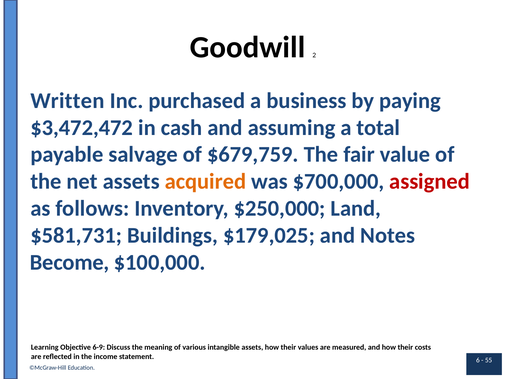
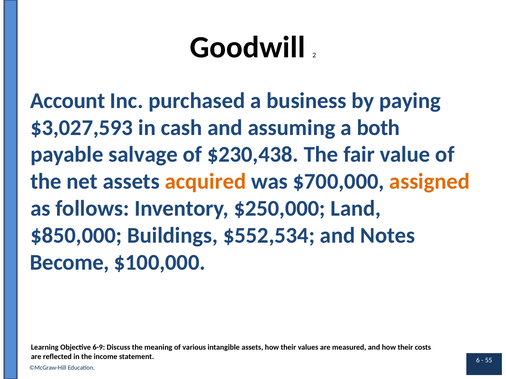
Written: Written -> Account (68, 101)
$3,472,472: $3,472,472 -> $3,027,593 (82, 128)
total: total -> both (378, 128)
$679,759: $679,759 -> $230,438 (253, 155)
assigned colour: red -> orange (430, 182)
$581,731: $581,731 -> $850,000 (76, 236)
$179,025: $179,025 -> $552,534 (269, 236)
